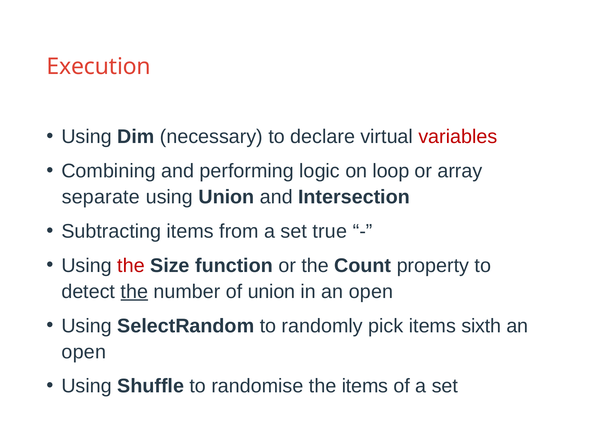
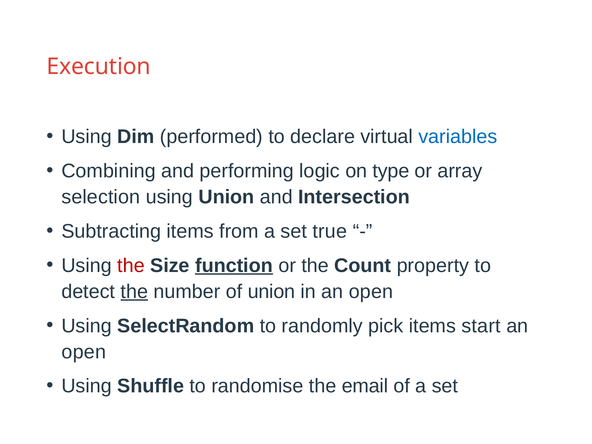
necessary: necessary -> performed (211, 137)
variables colour: red -> blue (458, 137)
loop: loop -> type (391, 171)
separate: separate -> selection (101, 197)
function underline: none -> present (234, 266)
sixth: sixth -> start (481, 326)
the items: items -> email (365, 386)
